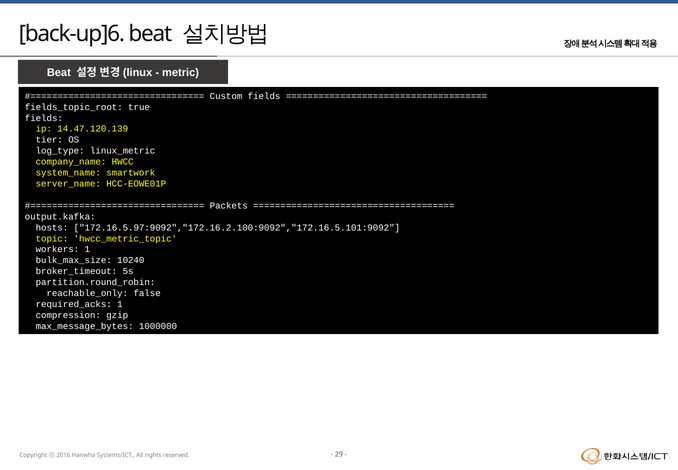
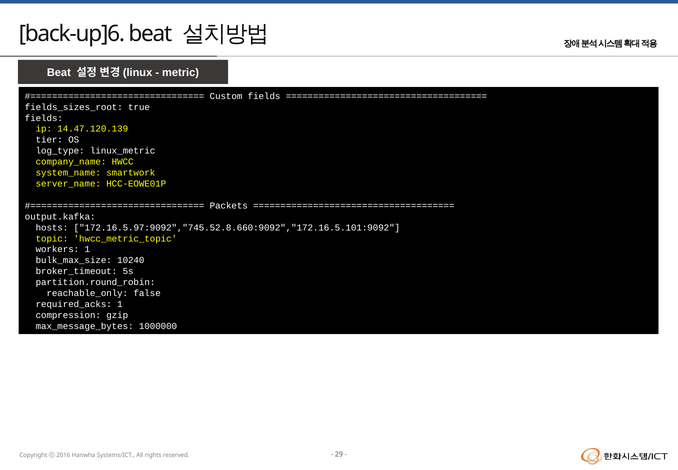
fields_topic_root: fields_topic_root -> fields_sizes_root (74, 107)
172.16.5.97:9092","172.16.2.100:9092","172.16.5.101:9092: 172.16.5.97:9092","172.16.2.100:9092","172.16.5.101:9092 -> 172.16.5.97:9092","745.52.8.660:9092","172.16.5.101:9092 (237, 227)
